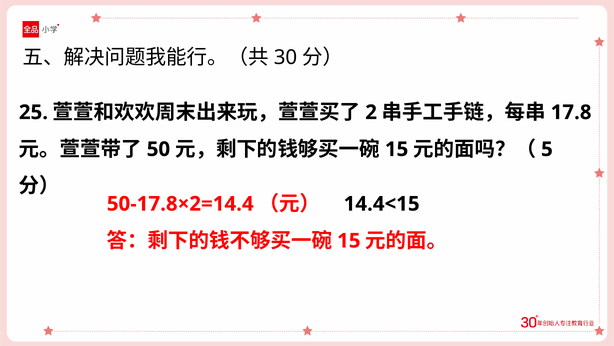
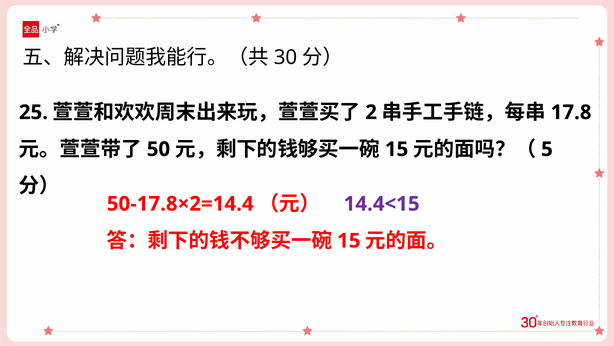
14.4<15 colour: black -> purple (382, 204)
